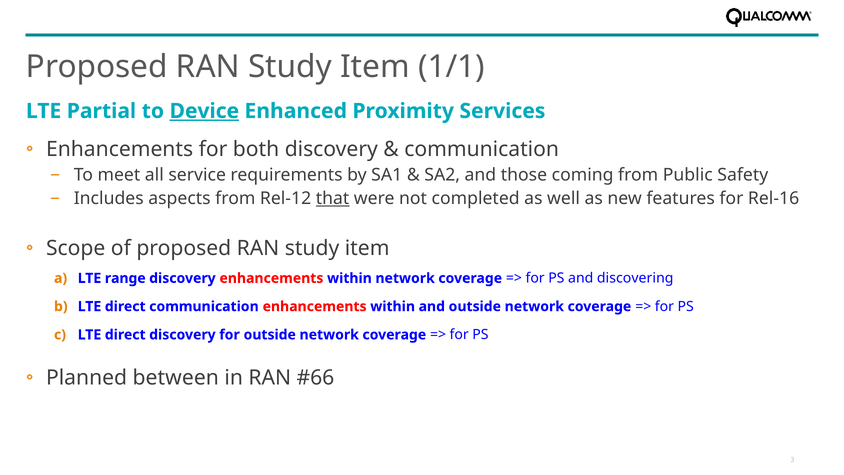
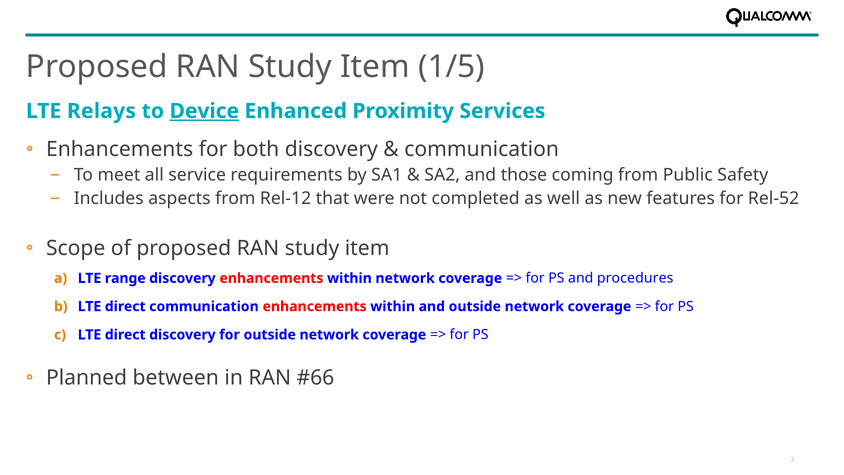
1/1: 1/1 -> 1/5 (452, 67)
Partial: Partial -> Relays (101, 111)
that underline: present -> none (333, 198)
Rel-16: Rel-16 -> Rel-52 (774, 198)
discovering: discovering -> procedures (635, 278)
